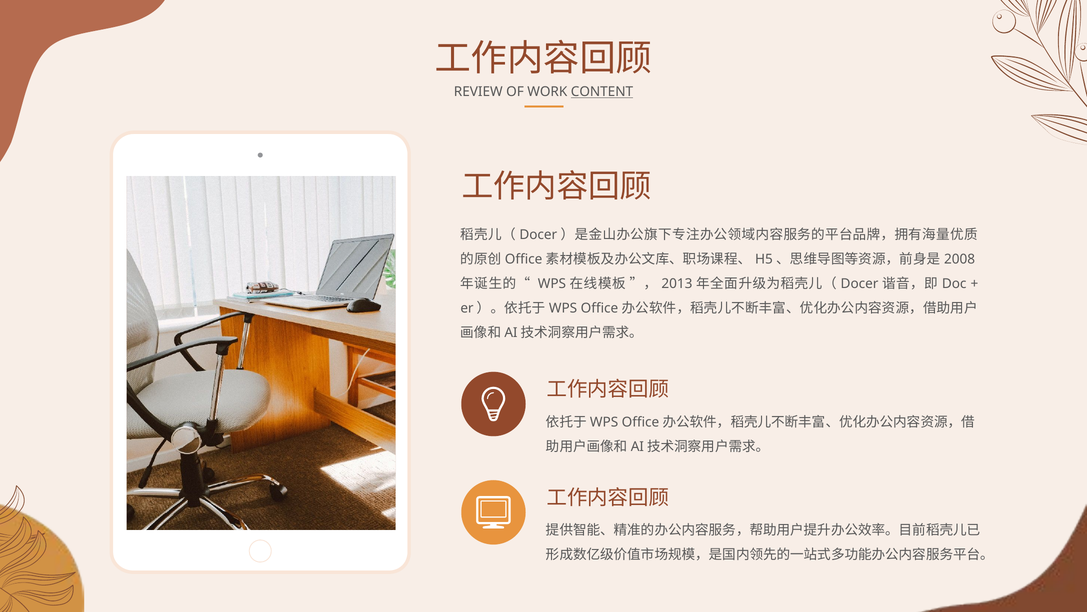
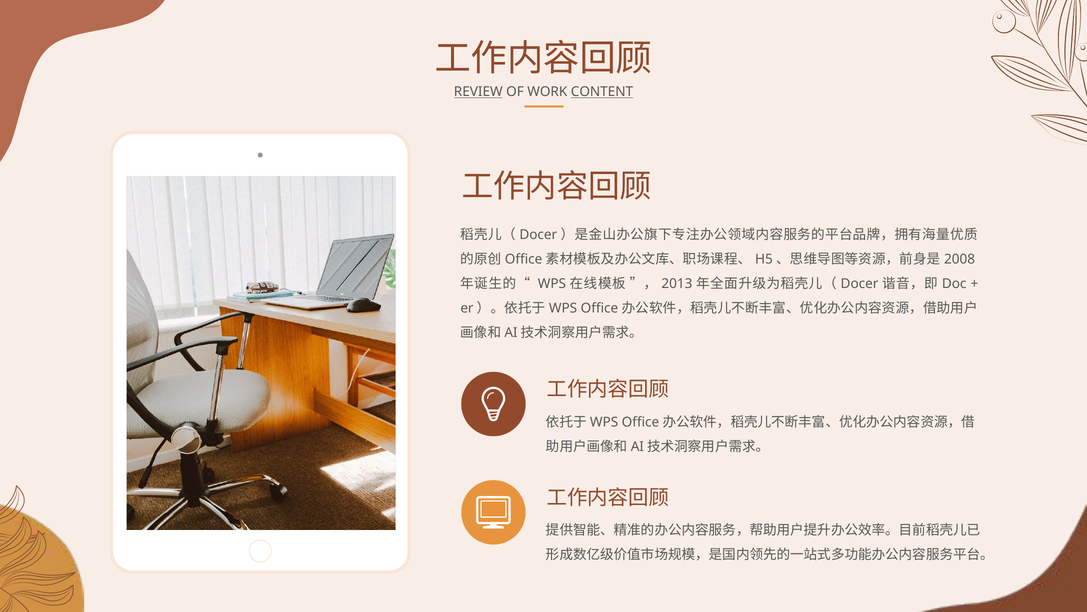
REVIEW underline: none -> present (478, 92)
